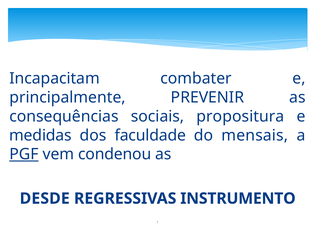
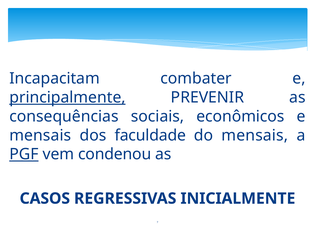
principalmente underline: none -> present (67, 97)
propositura: propositura -> econômicos (240, 116)
medidas: medidas -> mensais (40, 135)
DESDE: DESDE -> CASOS (45, 198)
INSTRUMENTO: INSTRUMENTO -> INICIALMENTE (238, 198)
